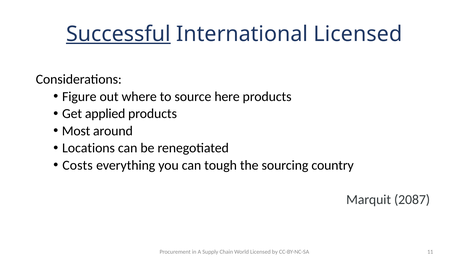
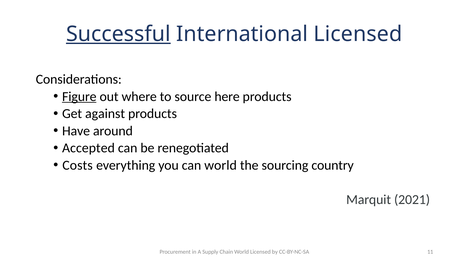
Figure underline: none -> present (79, 96)
applied: applied -> against (105, 114)
Most: Most -> Have (76, 131)
Locations: Locations -> Accepted (88, 148)
can tough: tough -> world (221, 165)
2087: 2087 -> 2021 (412, 200)
